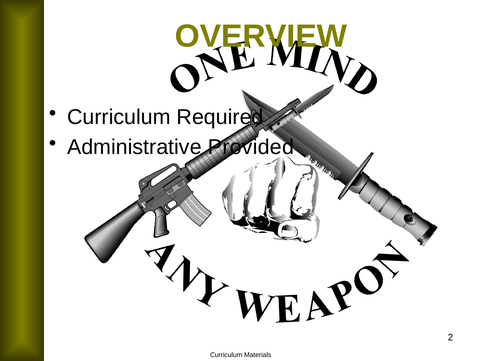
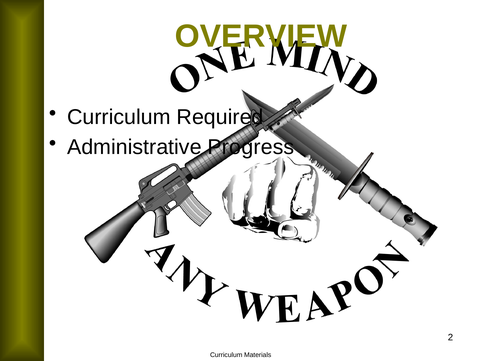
Provided: Provided -> Progress (251, 147)
